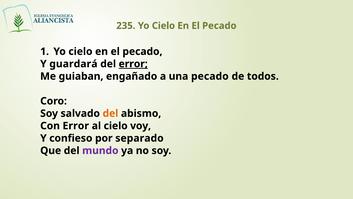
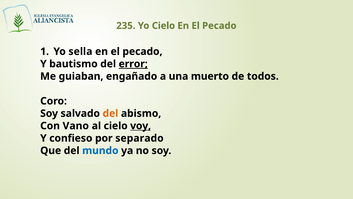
cielo: cielo -> sella (80, 51)
guardará: guardará -> bautismo (73, 64)
una pecado: pecado -> muerto (210, 76)
Con Error: Error -> Vano (76, 126)
voy underline: none -> present (141, 126)
mundo colour: purple -> blue (100, 150)
